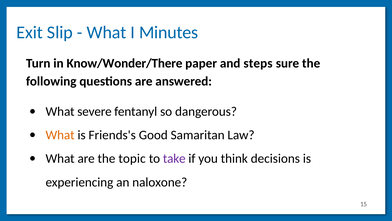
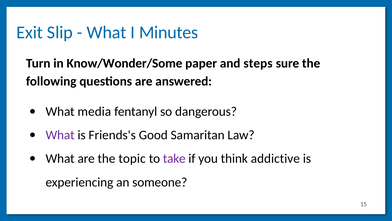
Know/Wonder/There: Know/Wonder/There -> Know/Wonder/Some (124, 63)
severe: severe -> media (94, 111)
What colour: orange -> purple (60, 135)
decisions: decisions -> addictive (275, 158)
naloxone: naloxone -> someone (160, 182)
